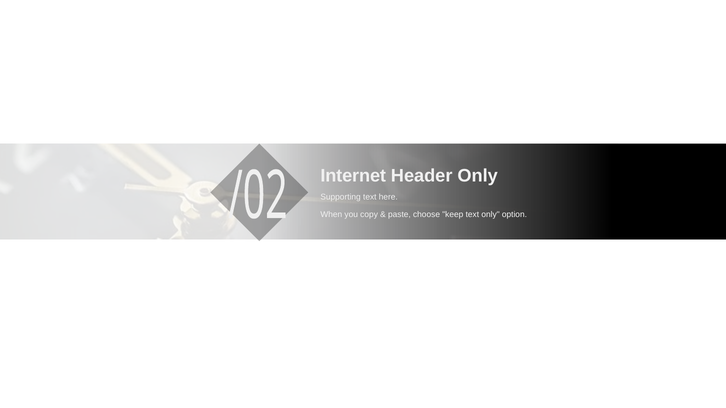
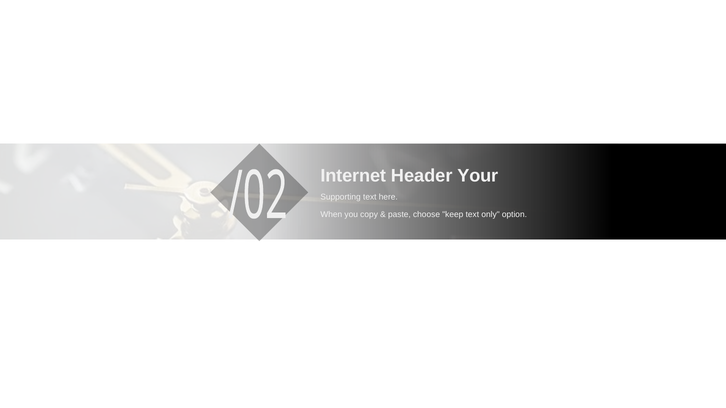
Header Only: Only -> Your (478, 176)
